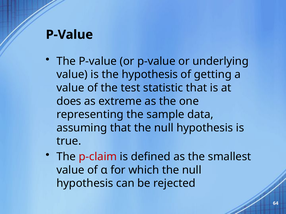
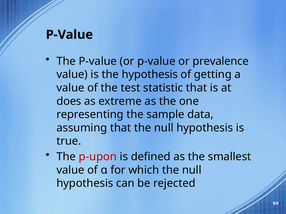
underlying: underlying -> prevalence (221, 61)
p-claim: p-claim -> p-upon (98, 157)
